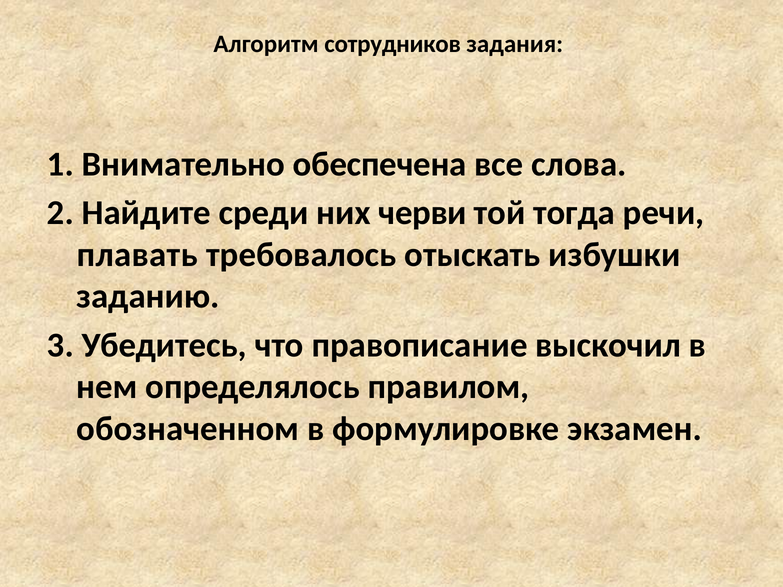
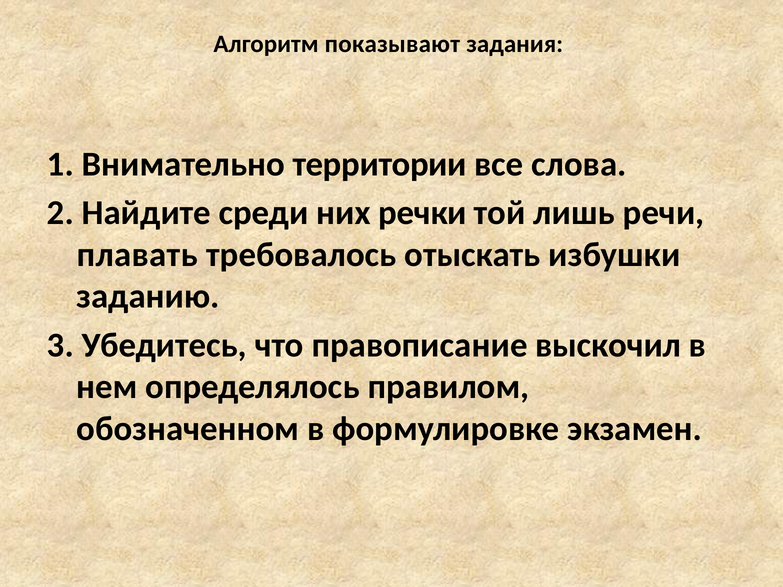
сотрудников: сотрудников -> показывают (392, 44)
обеспечена: обеспечена -> территории (380, 164)
черви: черви -> речки (423, 213)
тогда: тогда -> лишь (574, 213)
